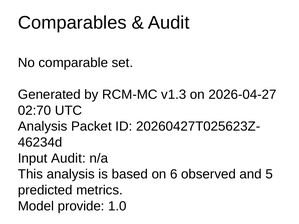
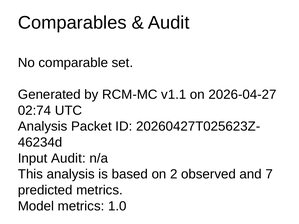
v1.3: v1.3 -> v1.1 (174, 95)
02:70: 02:70 -> 02:74 (35, 111)
6: 6 -> 2 (174, 174)
5: 5 -> 7 (269, 174)
Model provide: provide -> metrics (81, 206)
